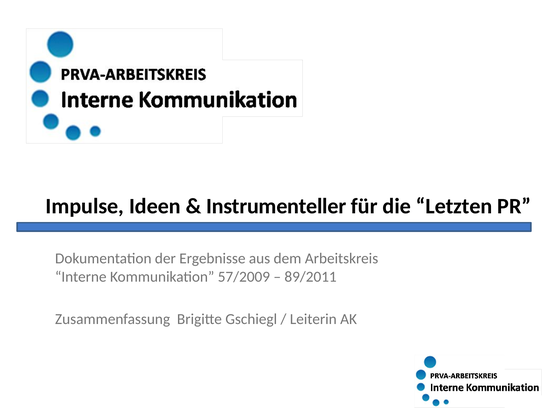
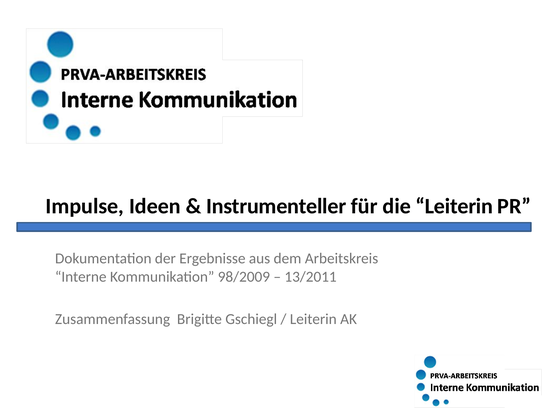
die Letzten: Letzten -> Leiterin (454, 206)
57/2009: 57/2009 -> 98/2009 (244, 277)
89/2011: 89/2011 -> 13/2011 (311, 277)
